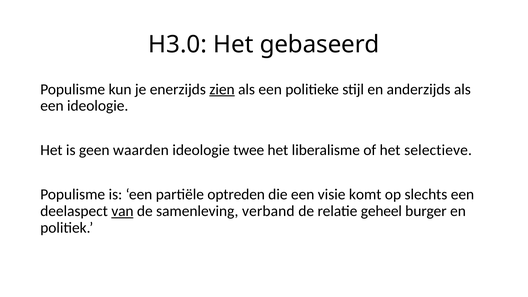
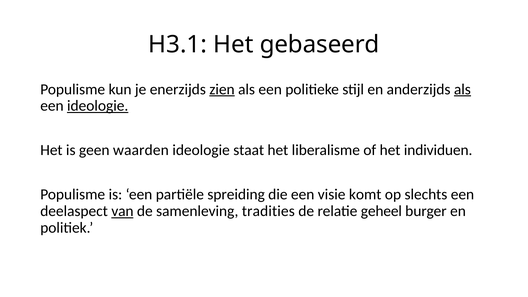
H3.0: H3.0 -> H3.1 (178, 44)
als underline: none -> present (462, 89)
ideologie underline: none -> present (98, 106)
twee: twee -> staat (249, 150)
selectieve: selectieve -> individuen (438, 150)
optreden: optreden -> spreiding (236, 194)
verband: verband -> tradities (268, 211)
